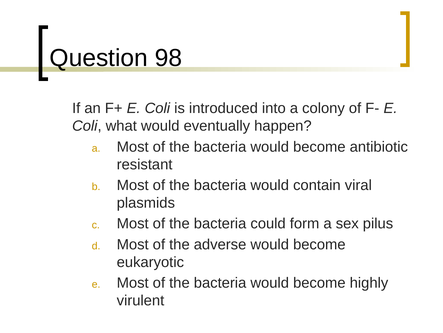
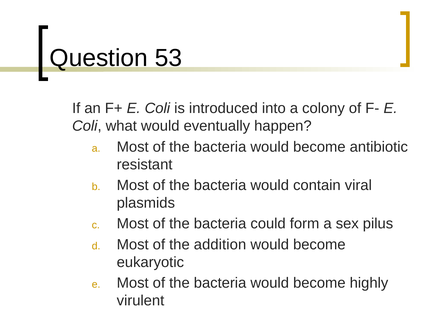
98: 98 -> 53 (168, 58)
adverse: adverse -> addition (220, 244)
